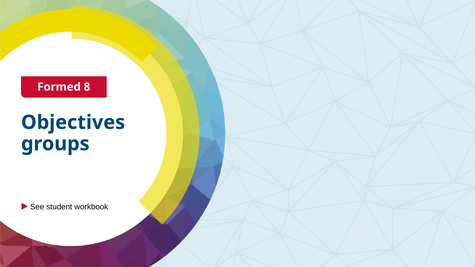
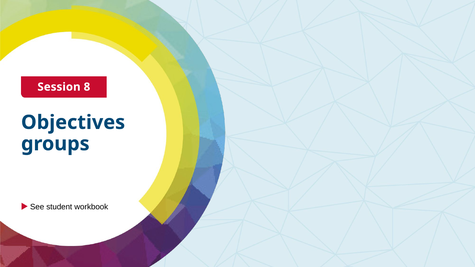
Formed: Formed -> Session (59, 87)
